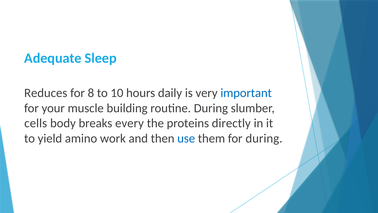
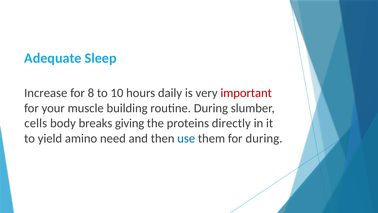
Reduces: Reduces -> Increase (46, 93)
important colour: blue -> red (246, 93)
every: every -> giving (130, 123)
work: work -> need (113, 138)
